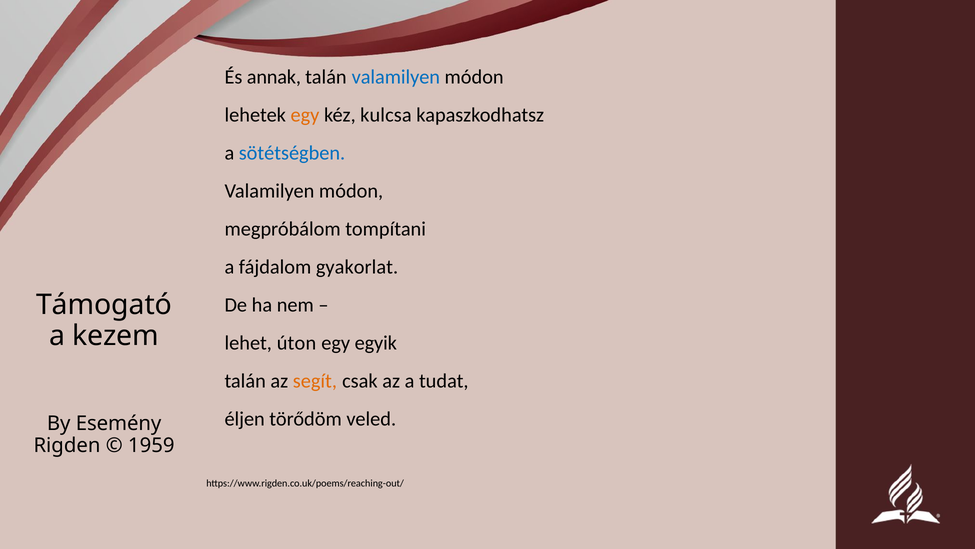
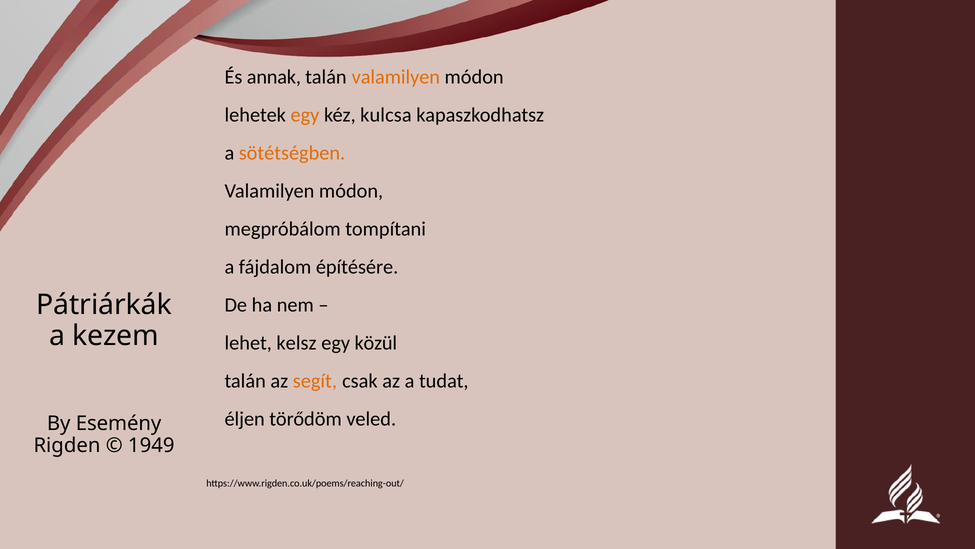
valamilyen colour: blue -> orange (396, 77)
sötétségben colour: blue -> orange (292, 153)
gyakorlat: gyakorlat -> építésére (357, 267)
Támogató: Támogató -> Pátriárkák (104, 305)
úton: úton -> kelsz (297, 343)
egyik: egyik -> közül (376, 343)
1959: 1959 -> 1949 (151, 445)
